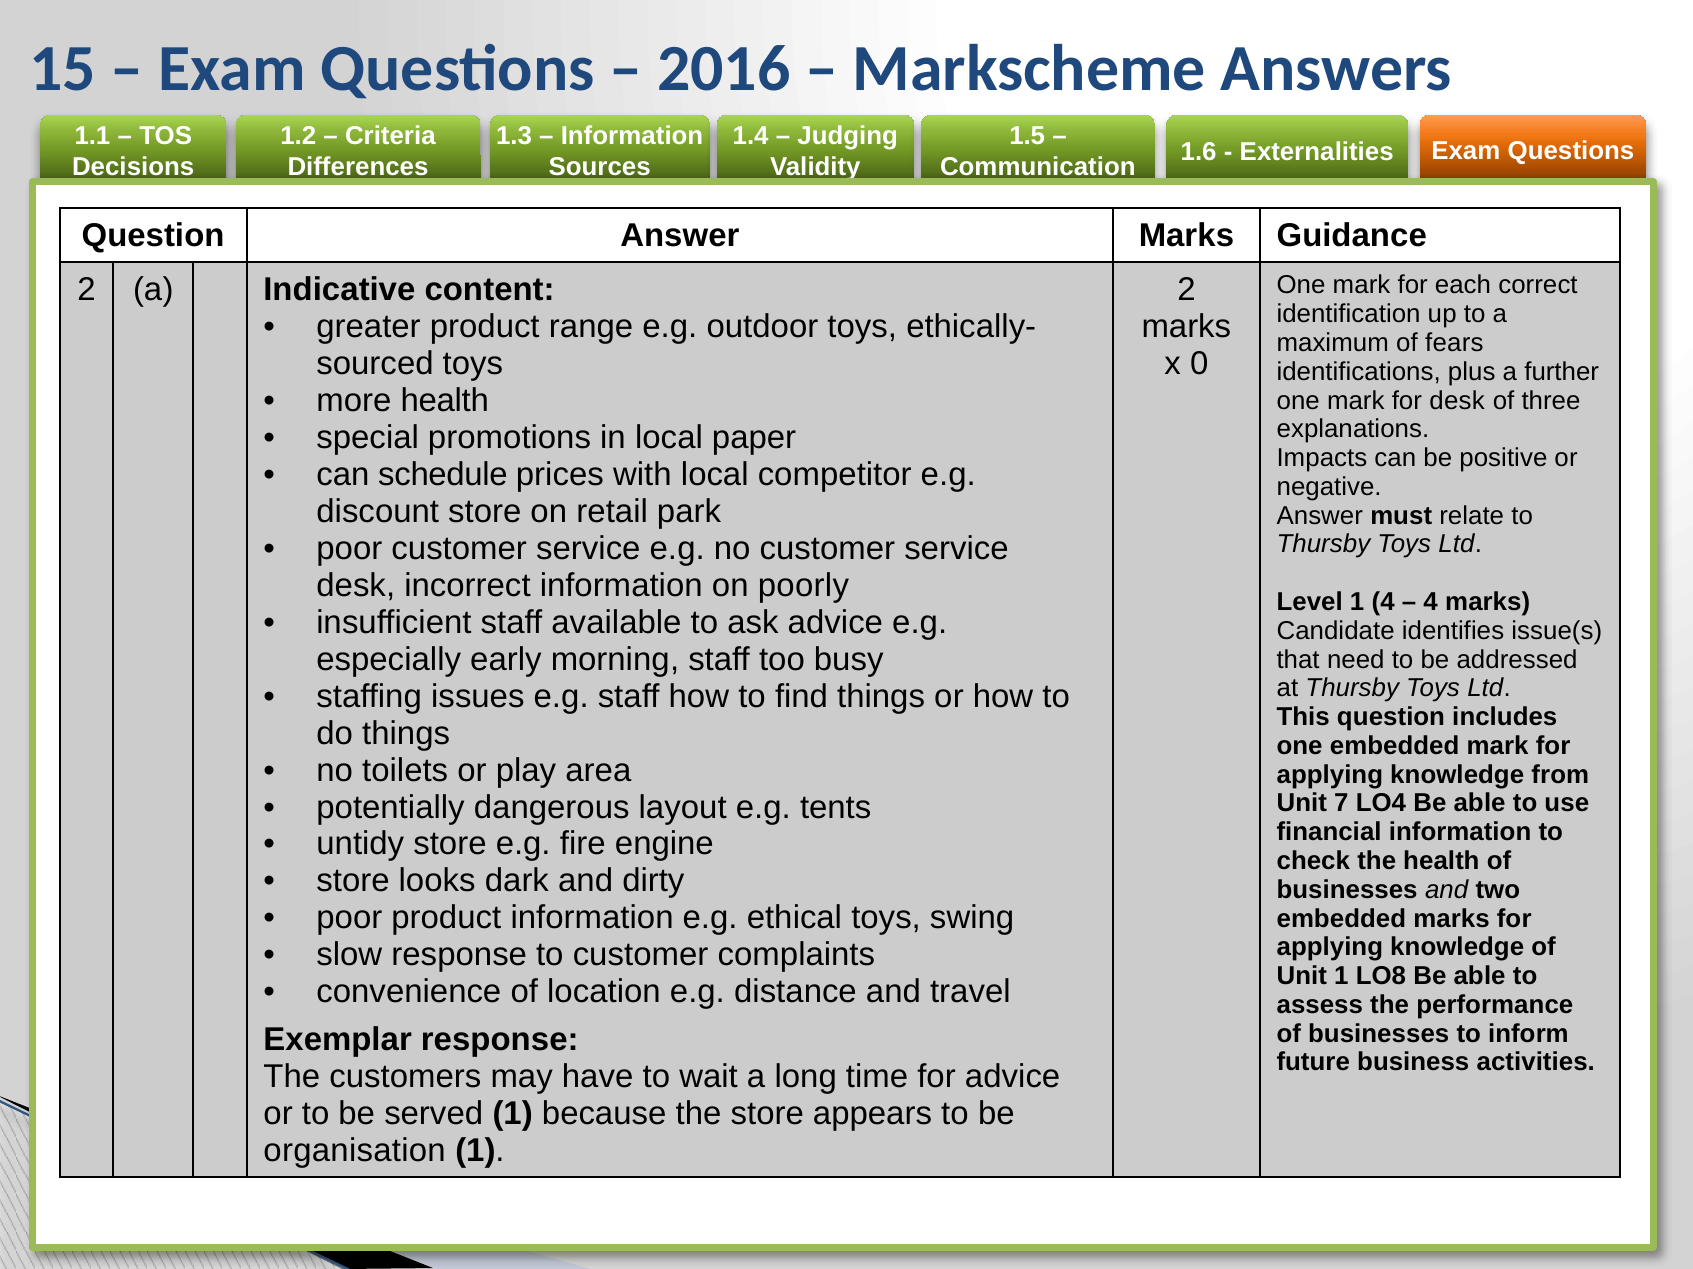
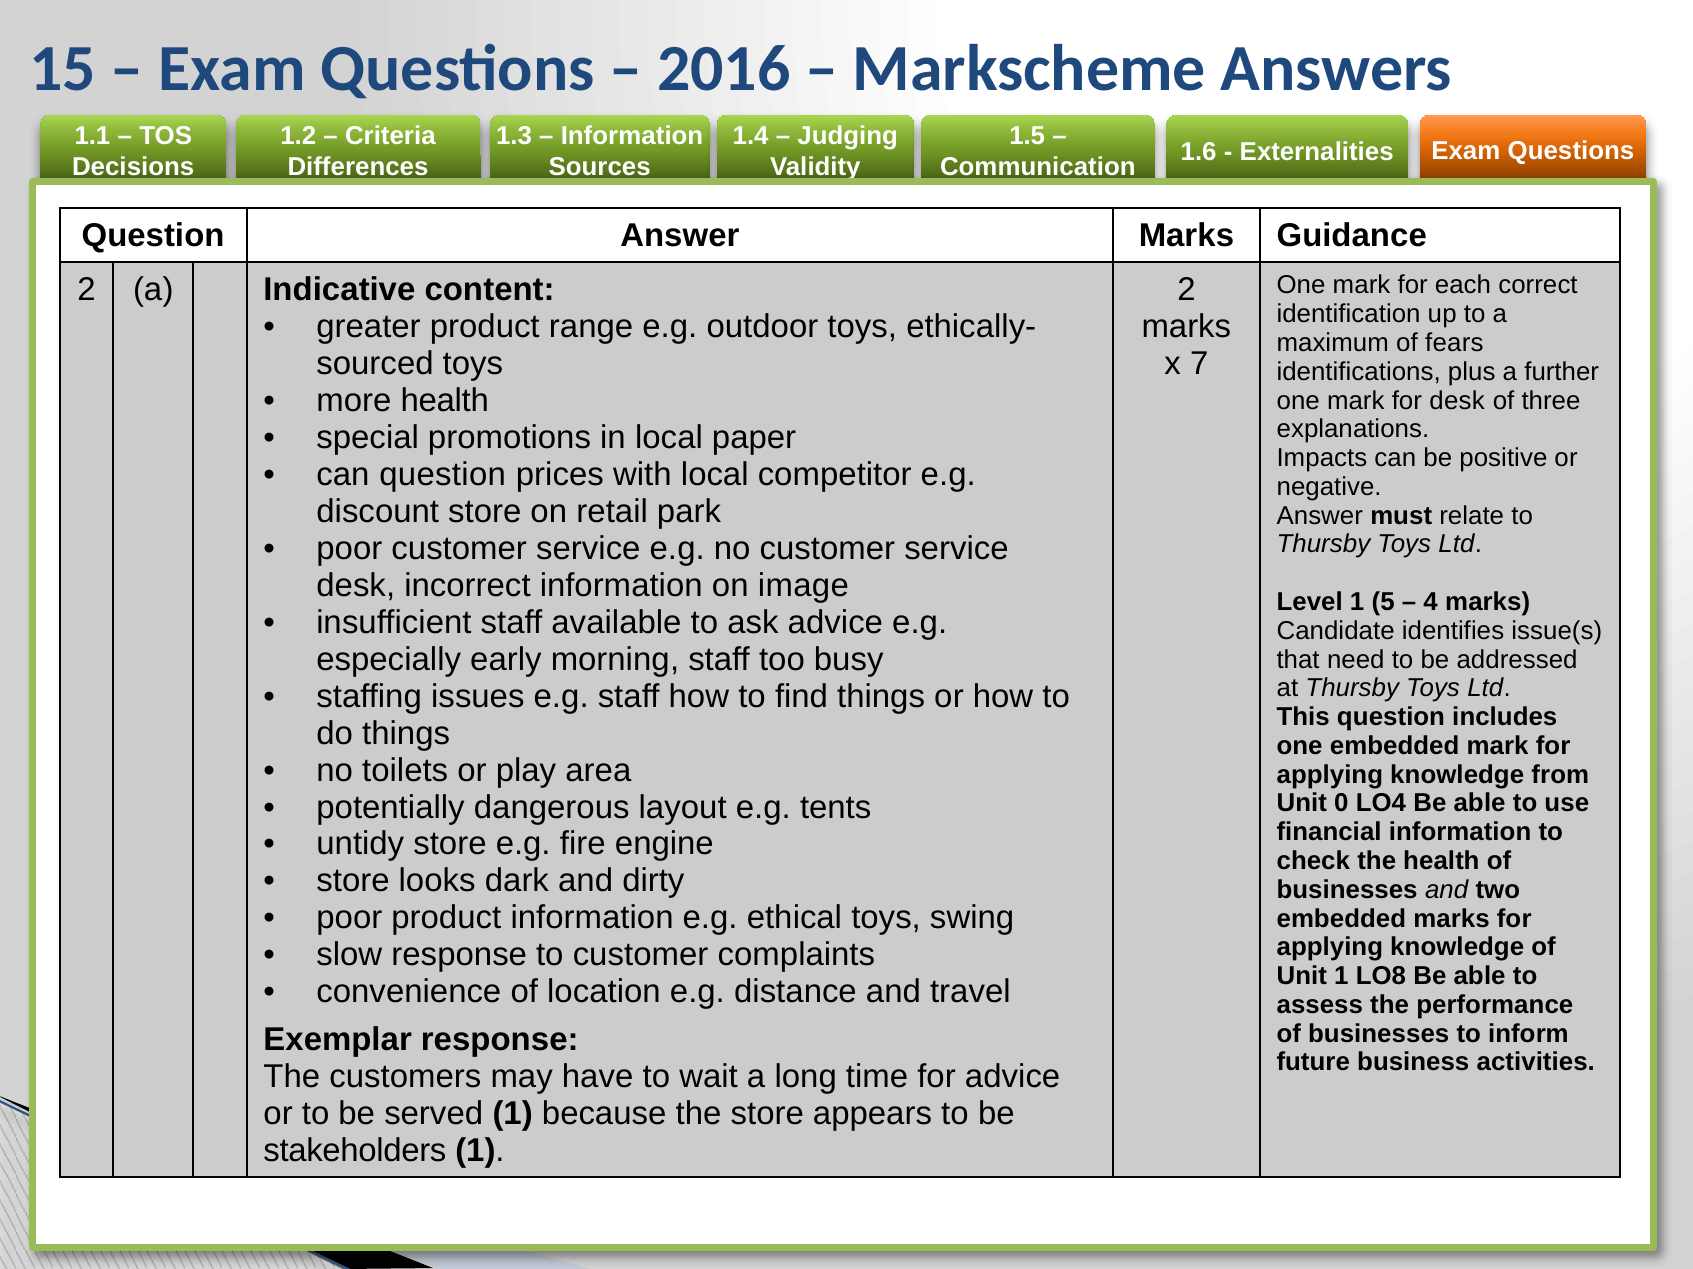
0: 0 -> 7 (1199, 364)
can schedule: schedule -> question (443, 475)
poorly: poorly -> image (803, 586)
1 4: 4 -> 5 (1383, 602)
7: 7 -> 0 (1341, 804)
organisation: organisation -> stakeholders (355, 1151)
